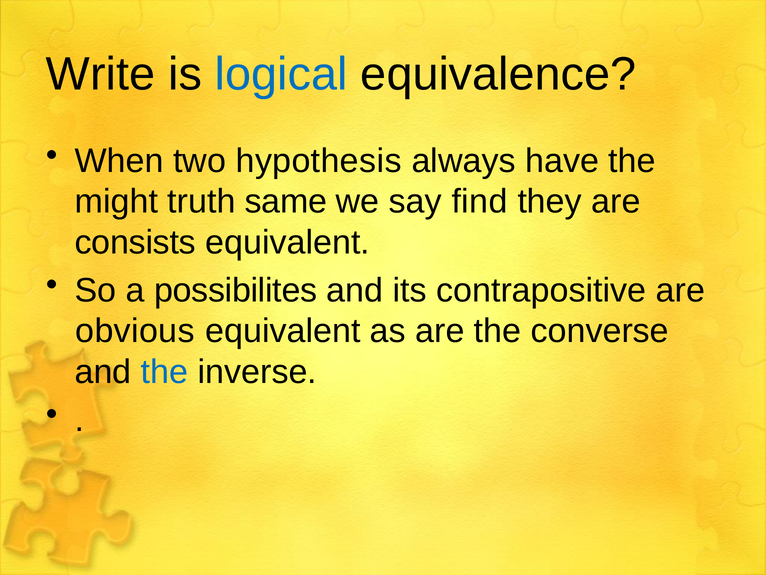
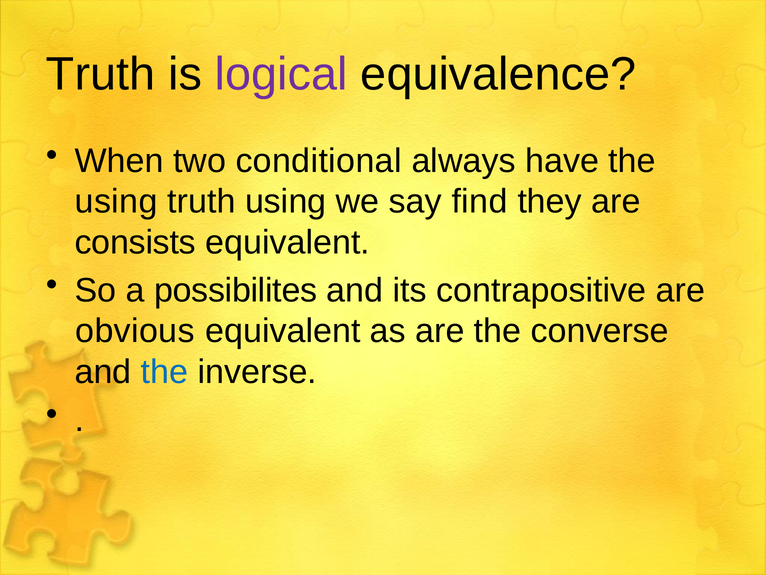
Write: Write -> Truth (101, 74)
logical colour: blue -> purple (281, 74)
hypothesis: hypothesis -> conditional (319, 161)
might: might -> using (116, 202)
truth same: same -> using (286, 202)
